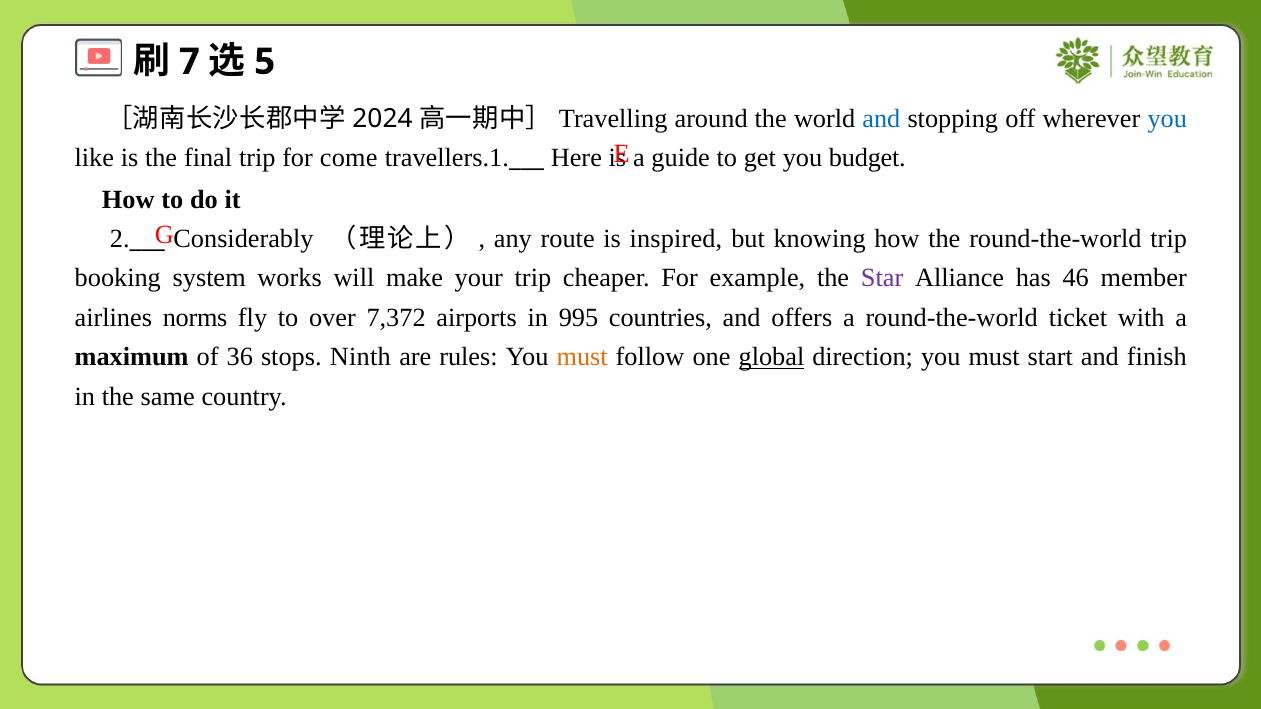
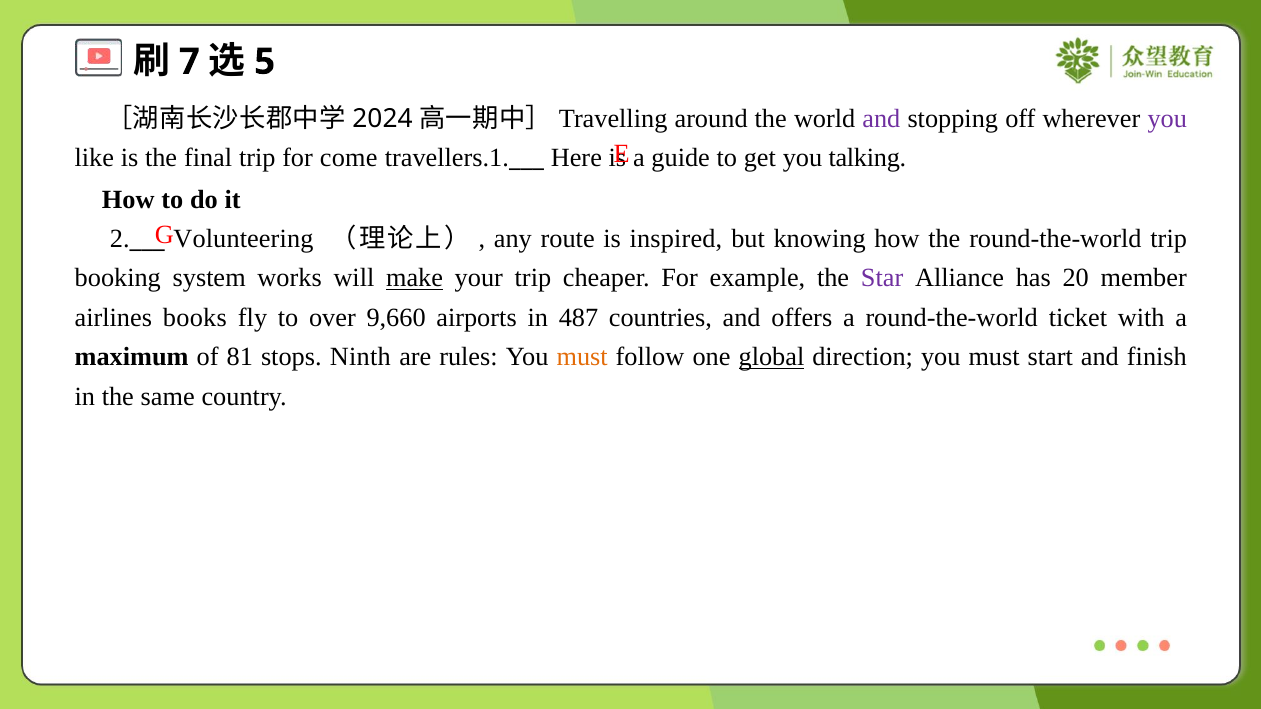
and colour: blue -> purple (881, 119)
you colour: blue -> purple (1167, 119)
budget: budget -> talking (867, 158)
Considerably: Considerably -> Volunteering (243, 239)
make underline: none -> present (415, 278)
46: 46 -> 20 (1076, 278)
norms: norms -> books (195, 318)
7,372: 7,372 -> 9,660 (396, 318)
995: 995 -> 487 (578, 318)
36: 36 -> 81 (240, 357)
